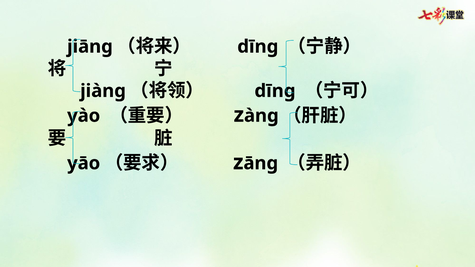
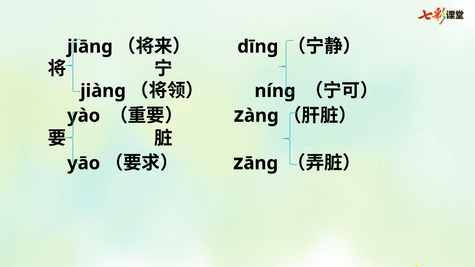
dīng: dīng -> níng (275, 91)
